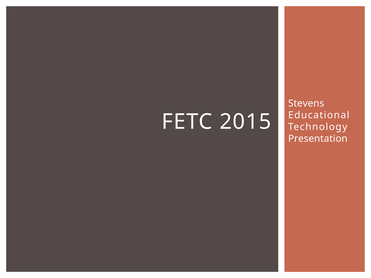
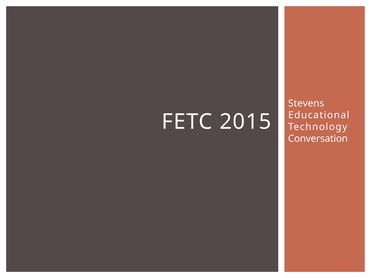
Presentation: Presentation -> Conversation (318, 139)
